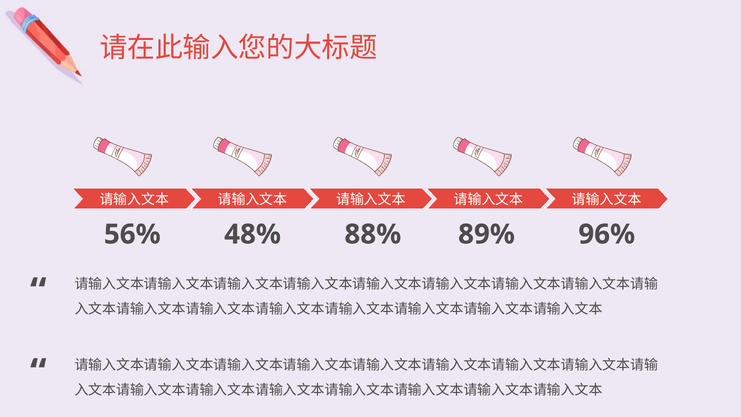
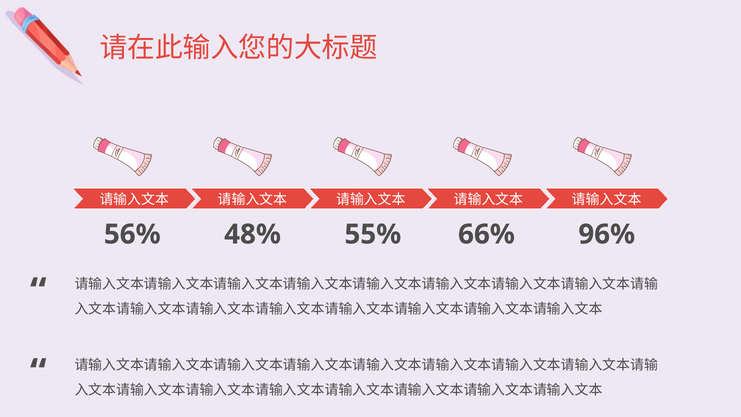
88%: 88% -> 55% (373, 234)
89%: 89% -> 66% (486, 234)
